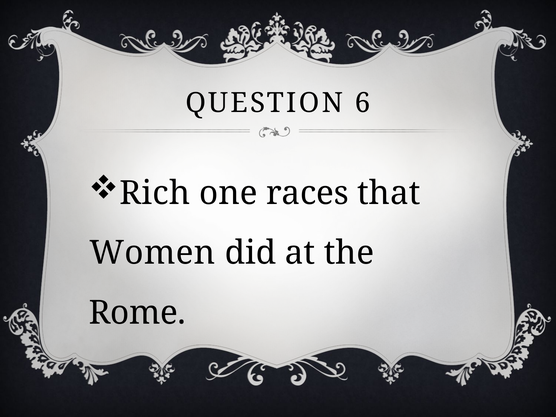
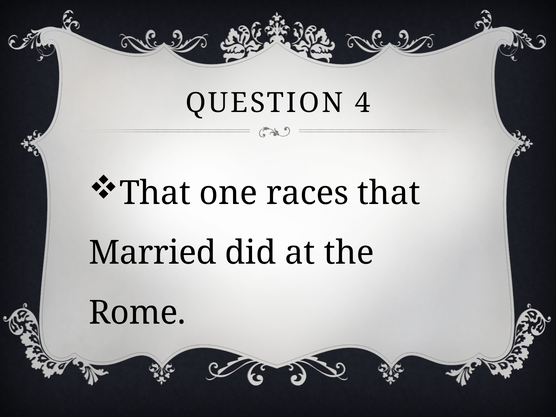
6: 6 -> 4 (363, 103)
Rich: Rich -> That (155, 193)
Women: Women -> Married (153, 253)
